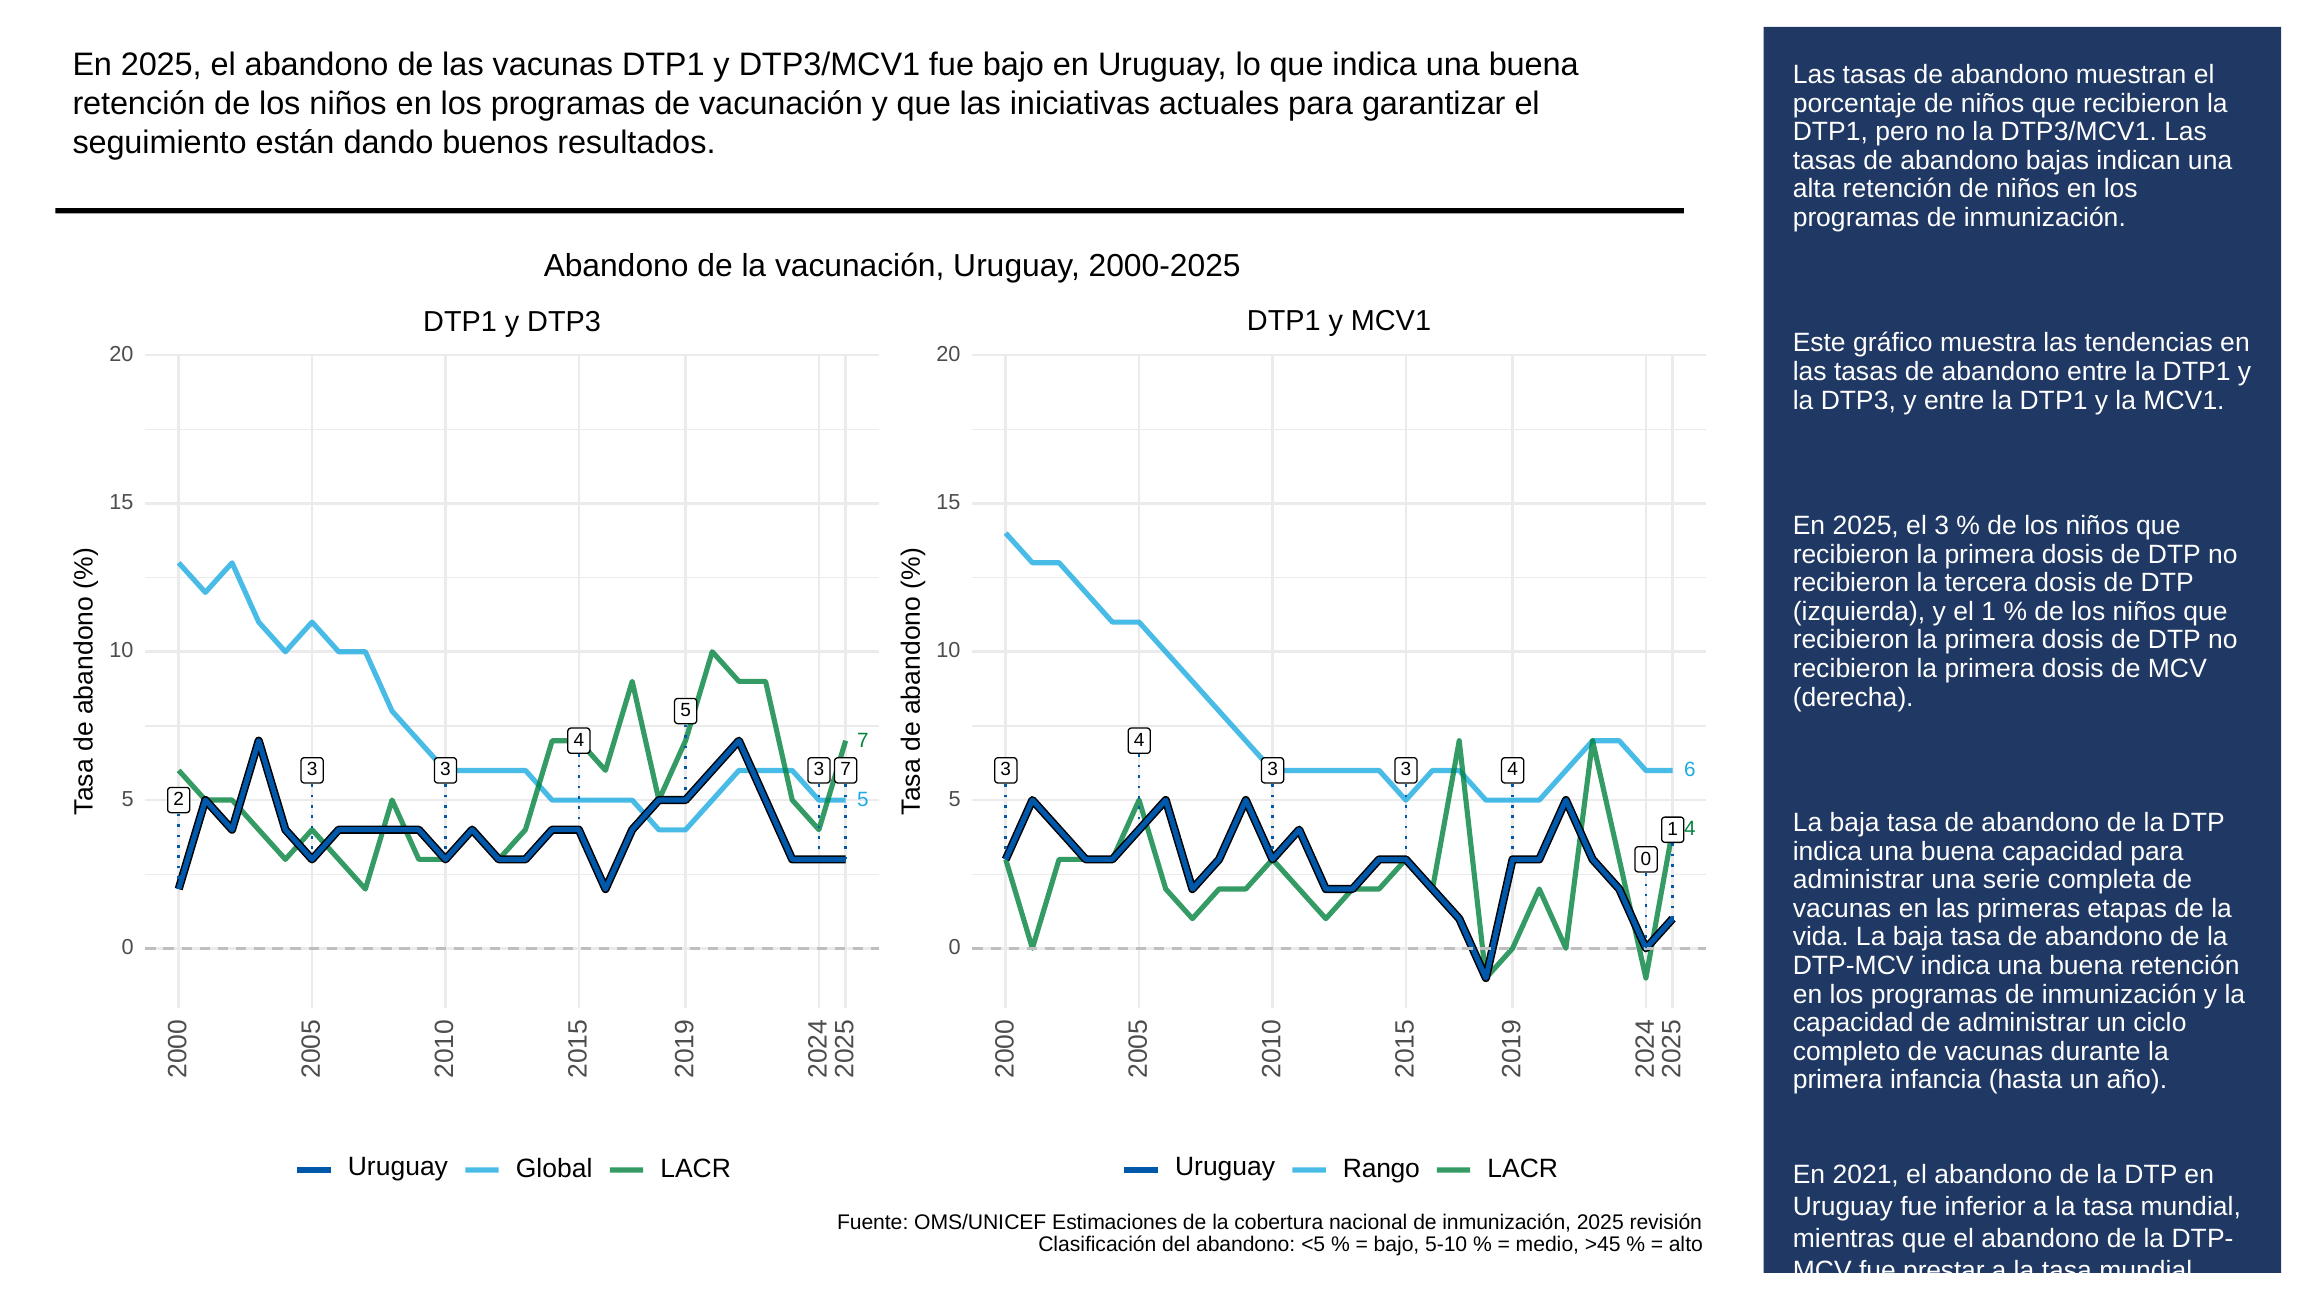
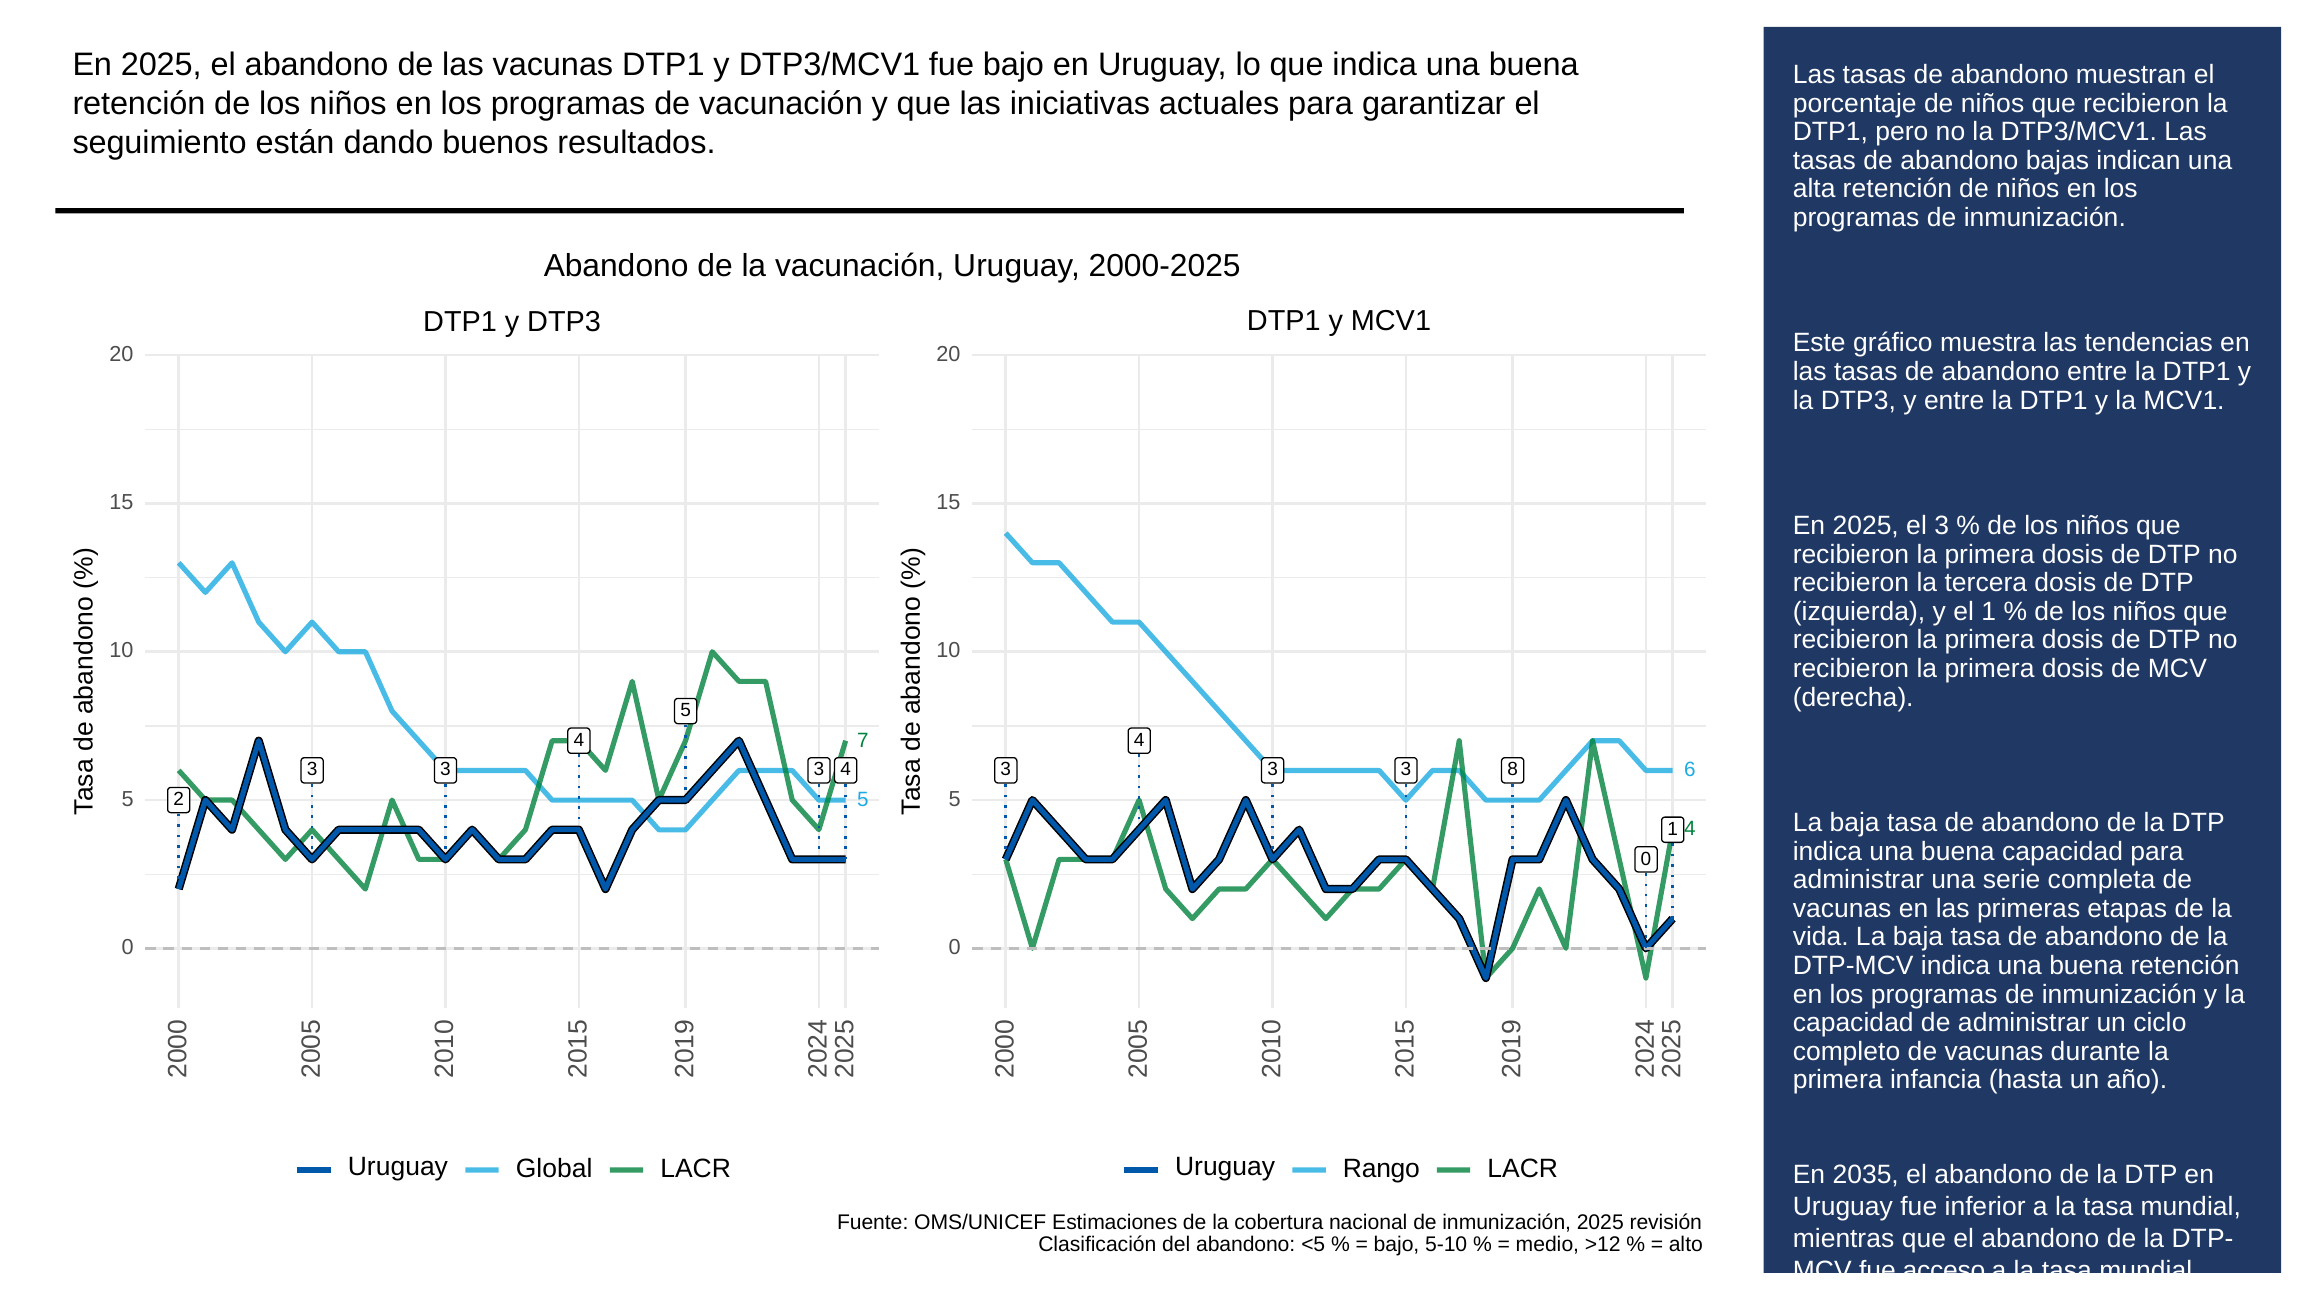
7: 7 -> 4 (846, 769)
4: 4 -> 8 (1513, 769)
2021: 2021 -> 2035 (1866, 1174)
>45: >45 -> >12 (1603, 1244)
prestar: prestar -> acceso (1944, 1270)
